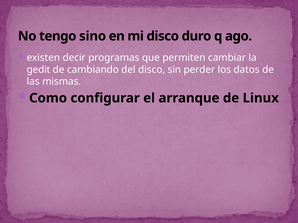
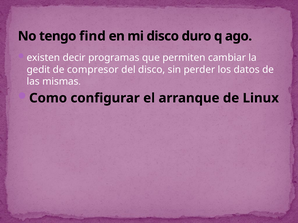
sino: sino -> find (92, 36)
cambiando: cambiando -> compresor (93, 70)
